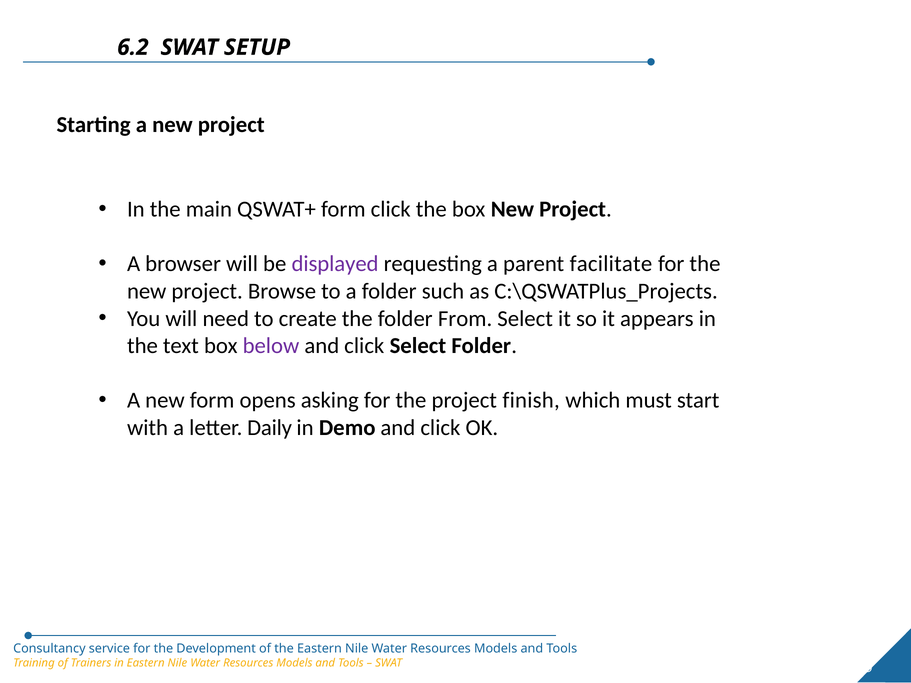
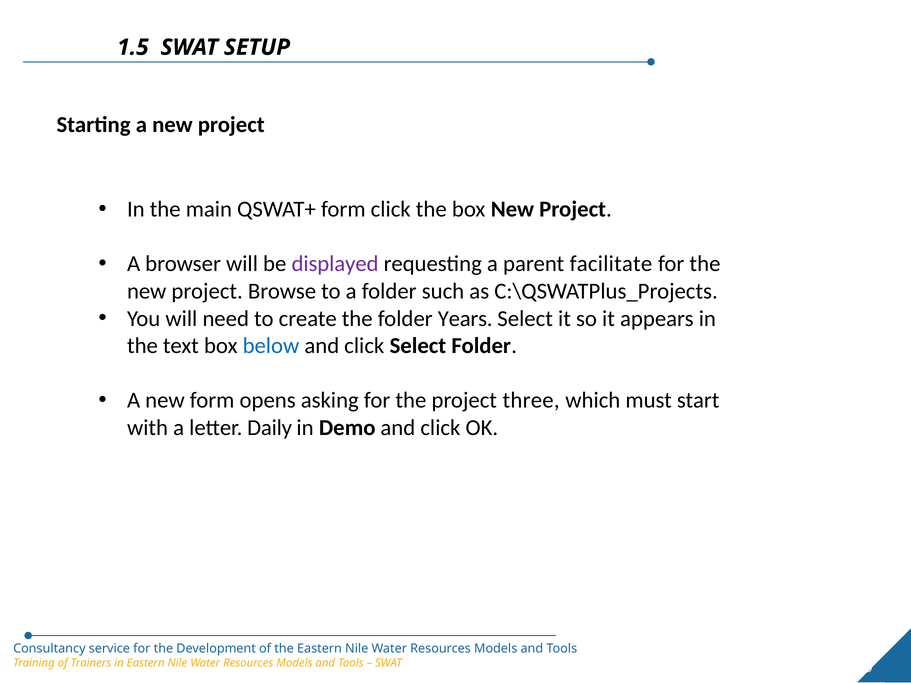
6.2: 6.2 -> 1.5 (133, 47)
From: From -> Years (465, 319)
below colour: purple -> blue (271, 346)
finish: finish -> three (531, 401)
